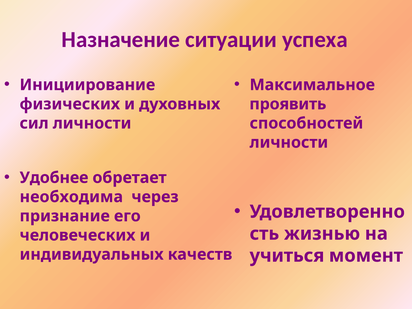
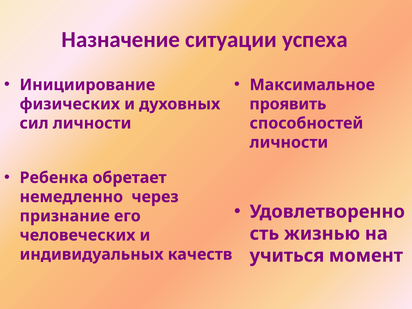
Удобнее: Удобнее -> Ребенка (54, 178)
необходима: необходима -> немедленно (71, 197)
